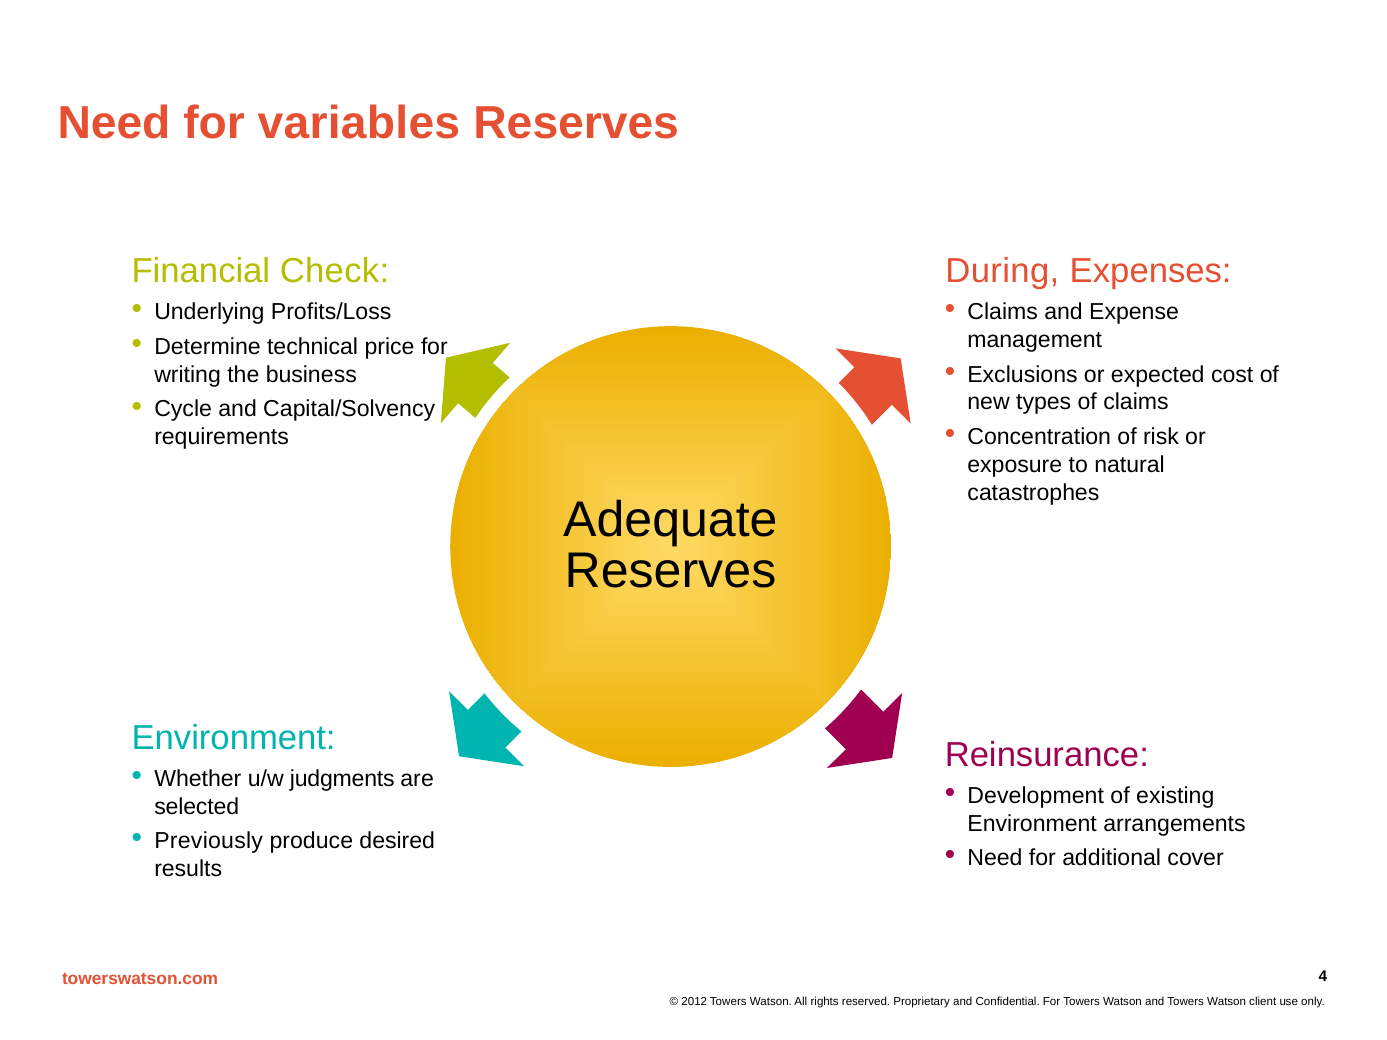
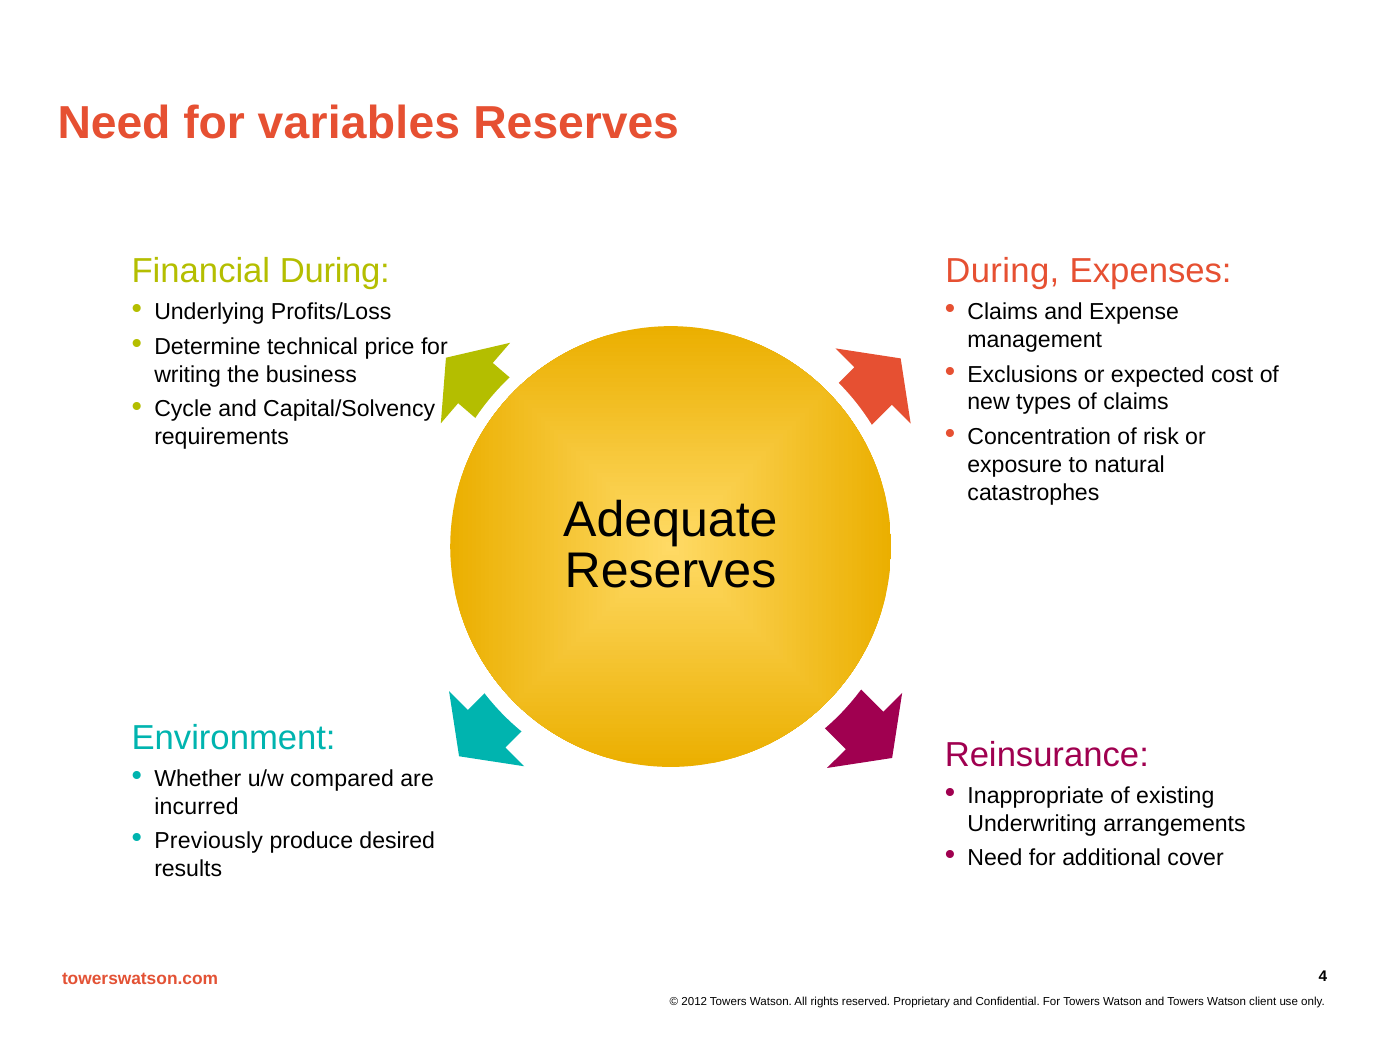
Financial Check: Check -> During (335, 272)
judgments: judgments -> compared (342, 779)
Development: Development -> Inappropriate (1036, 796)
selected: selected -> incurred (197, 807)
Environment: Environment -> Underwriting (1032, 824)
